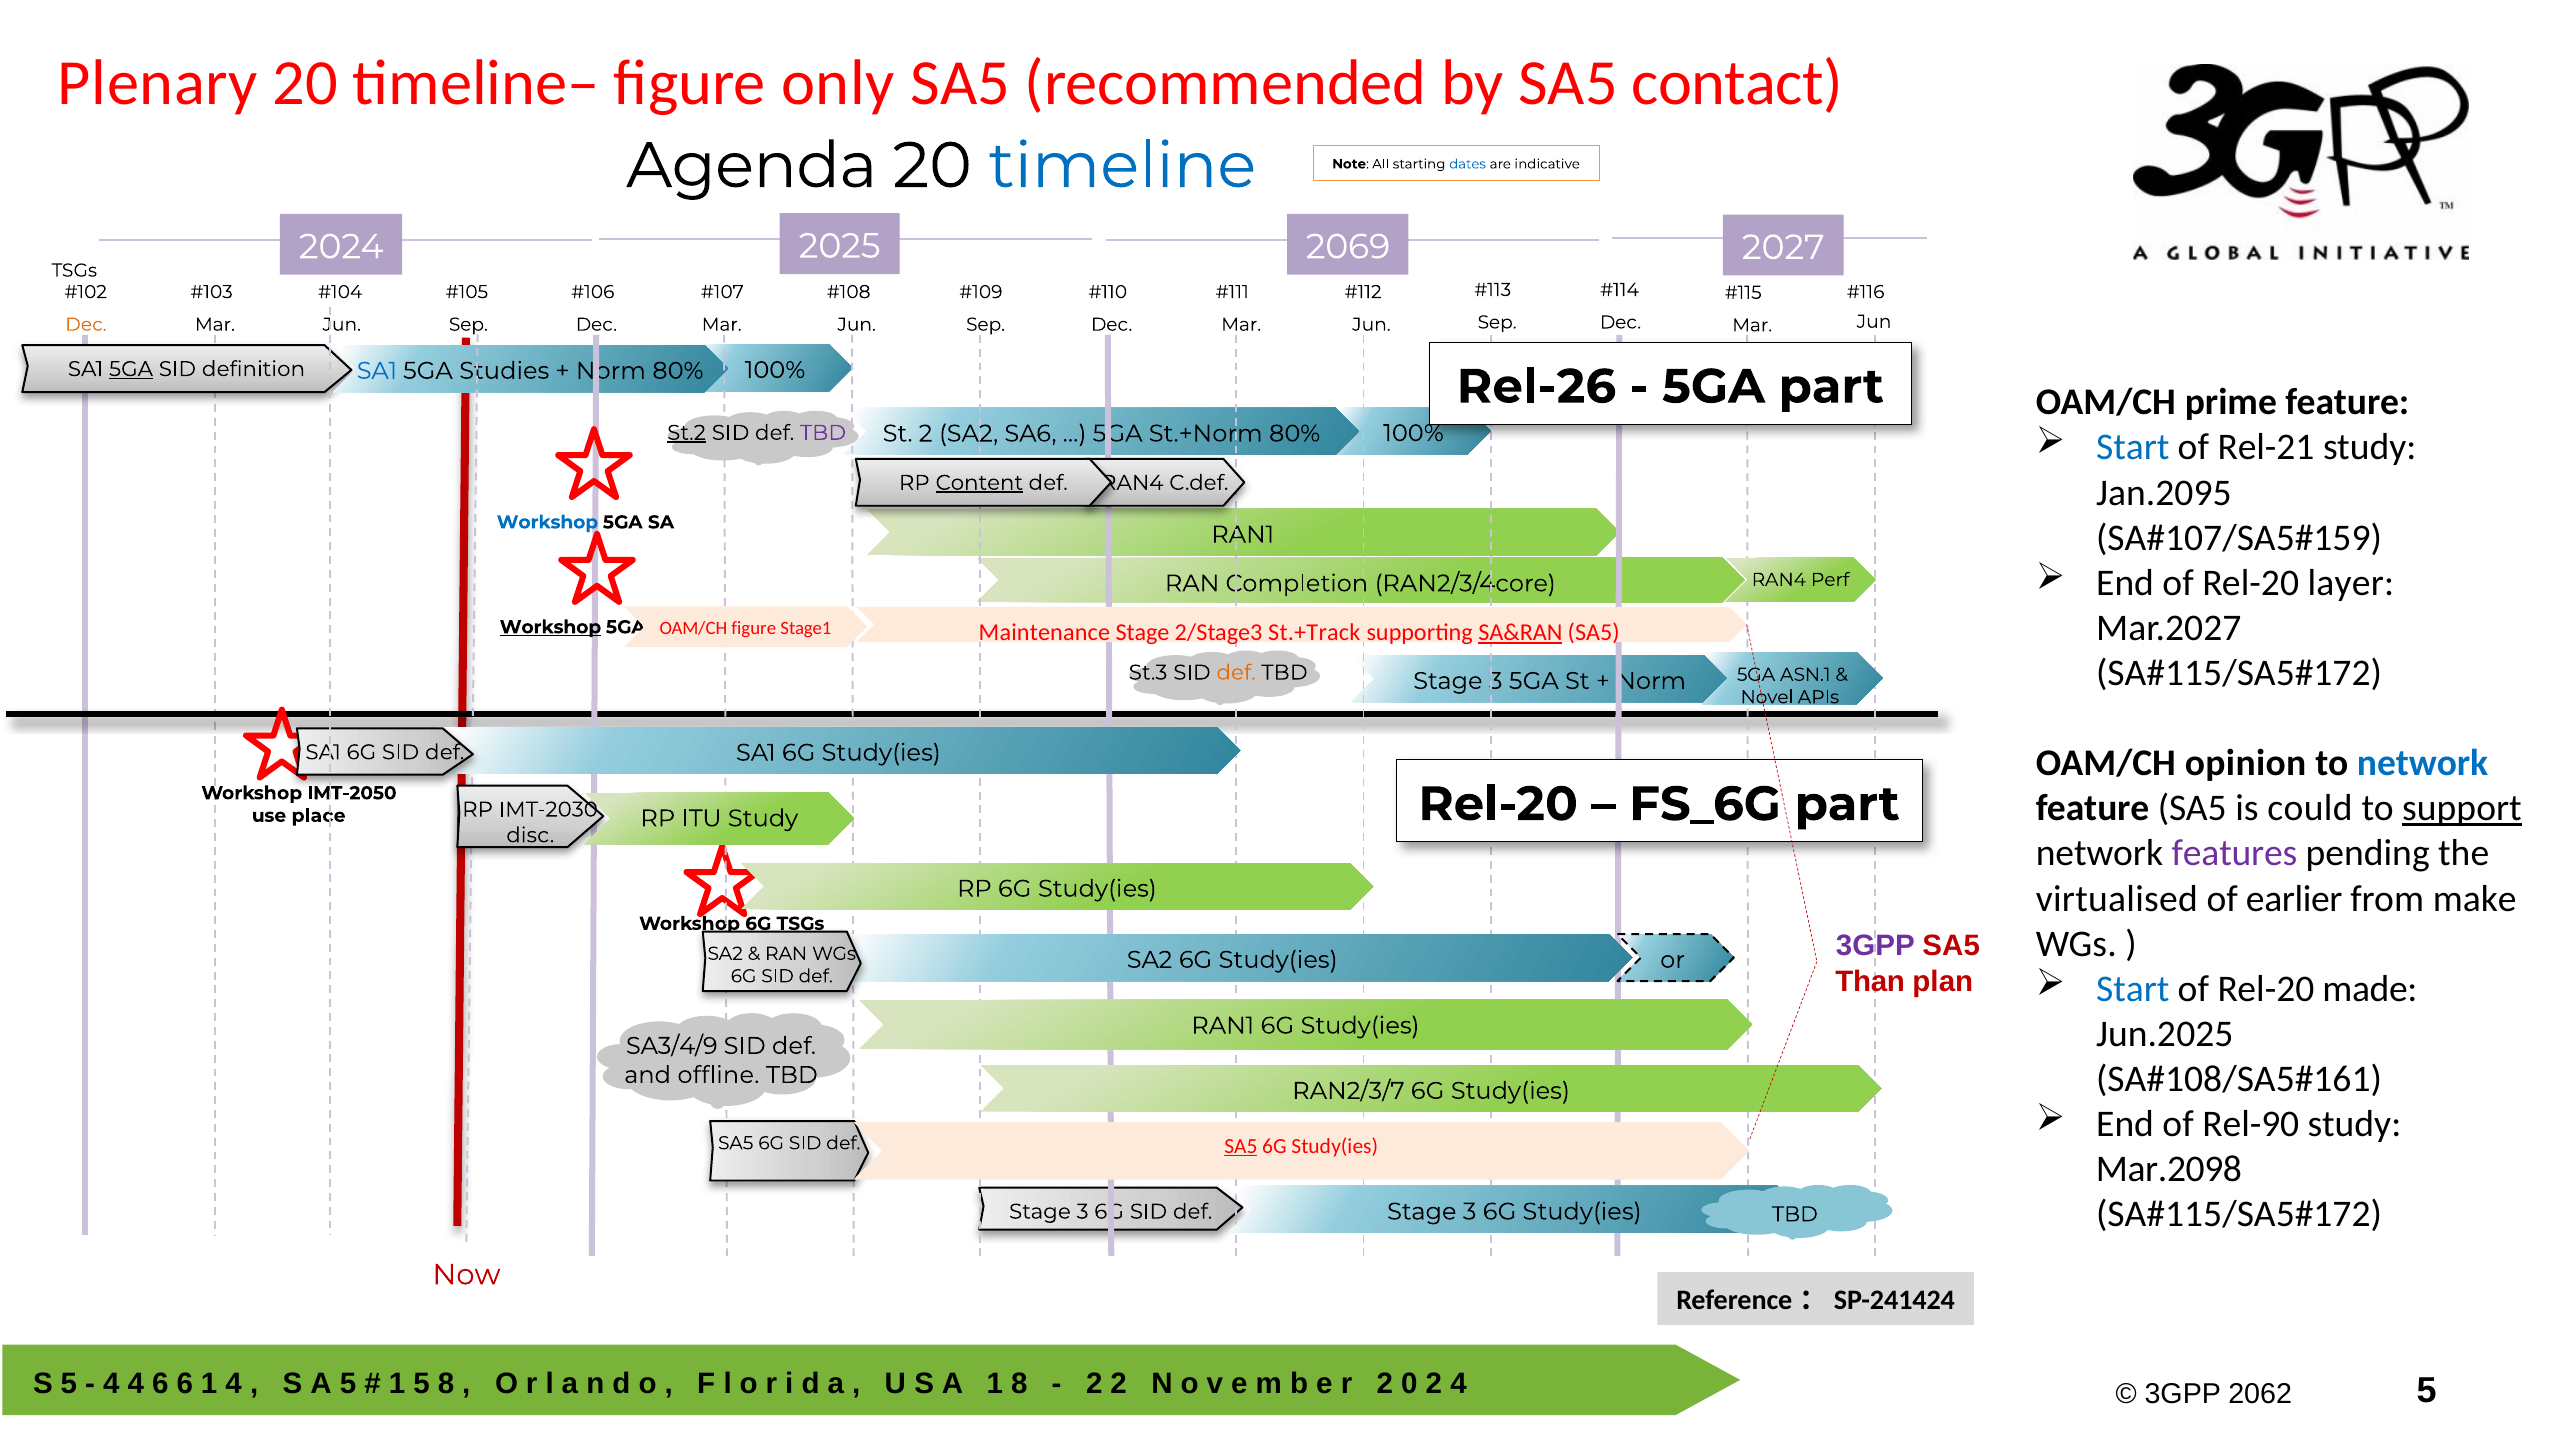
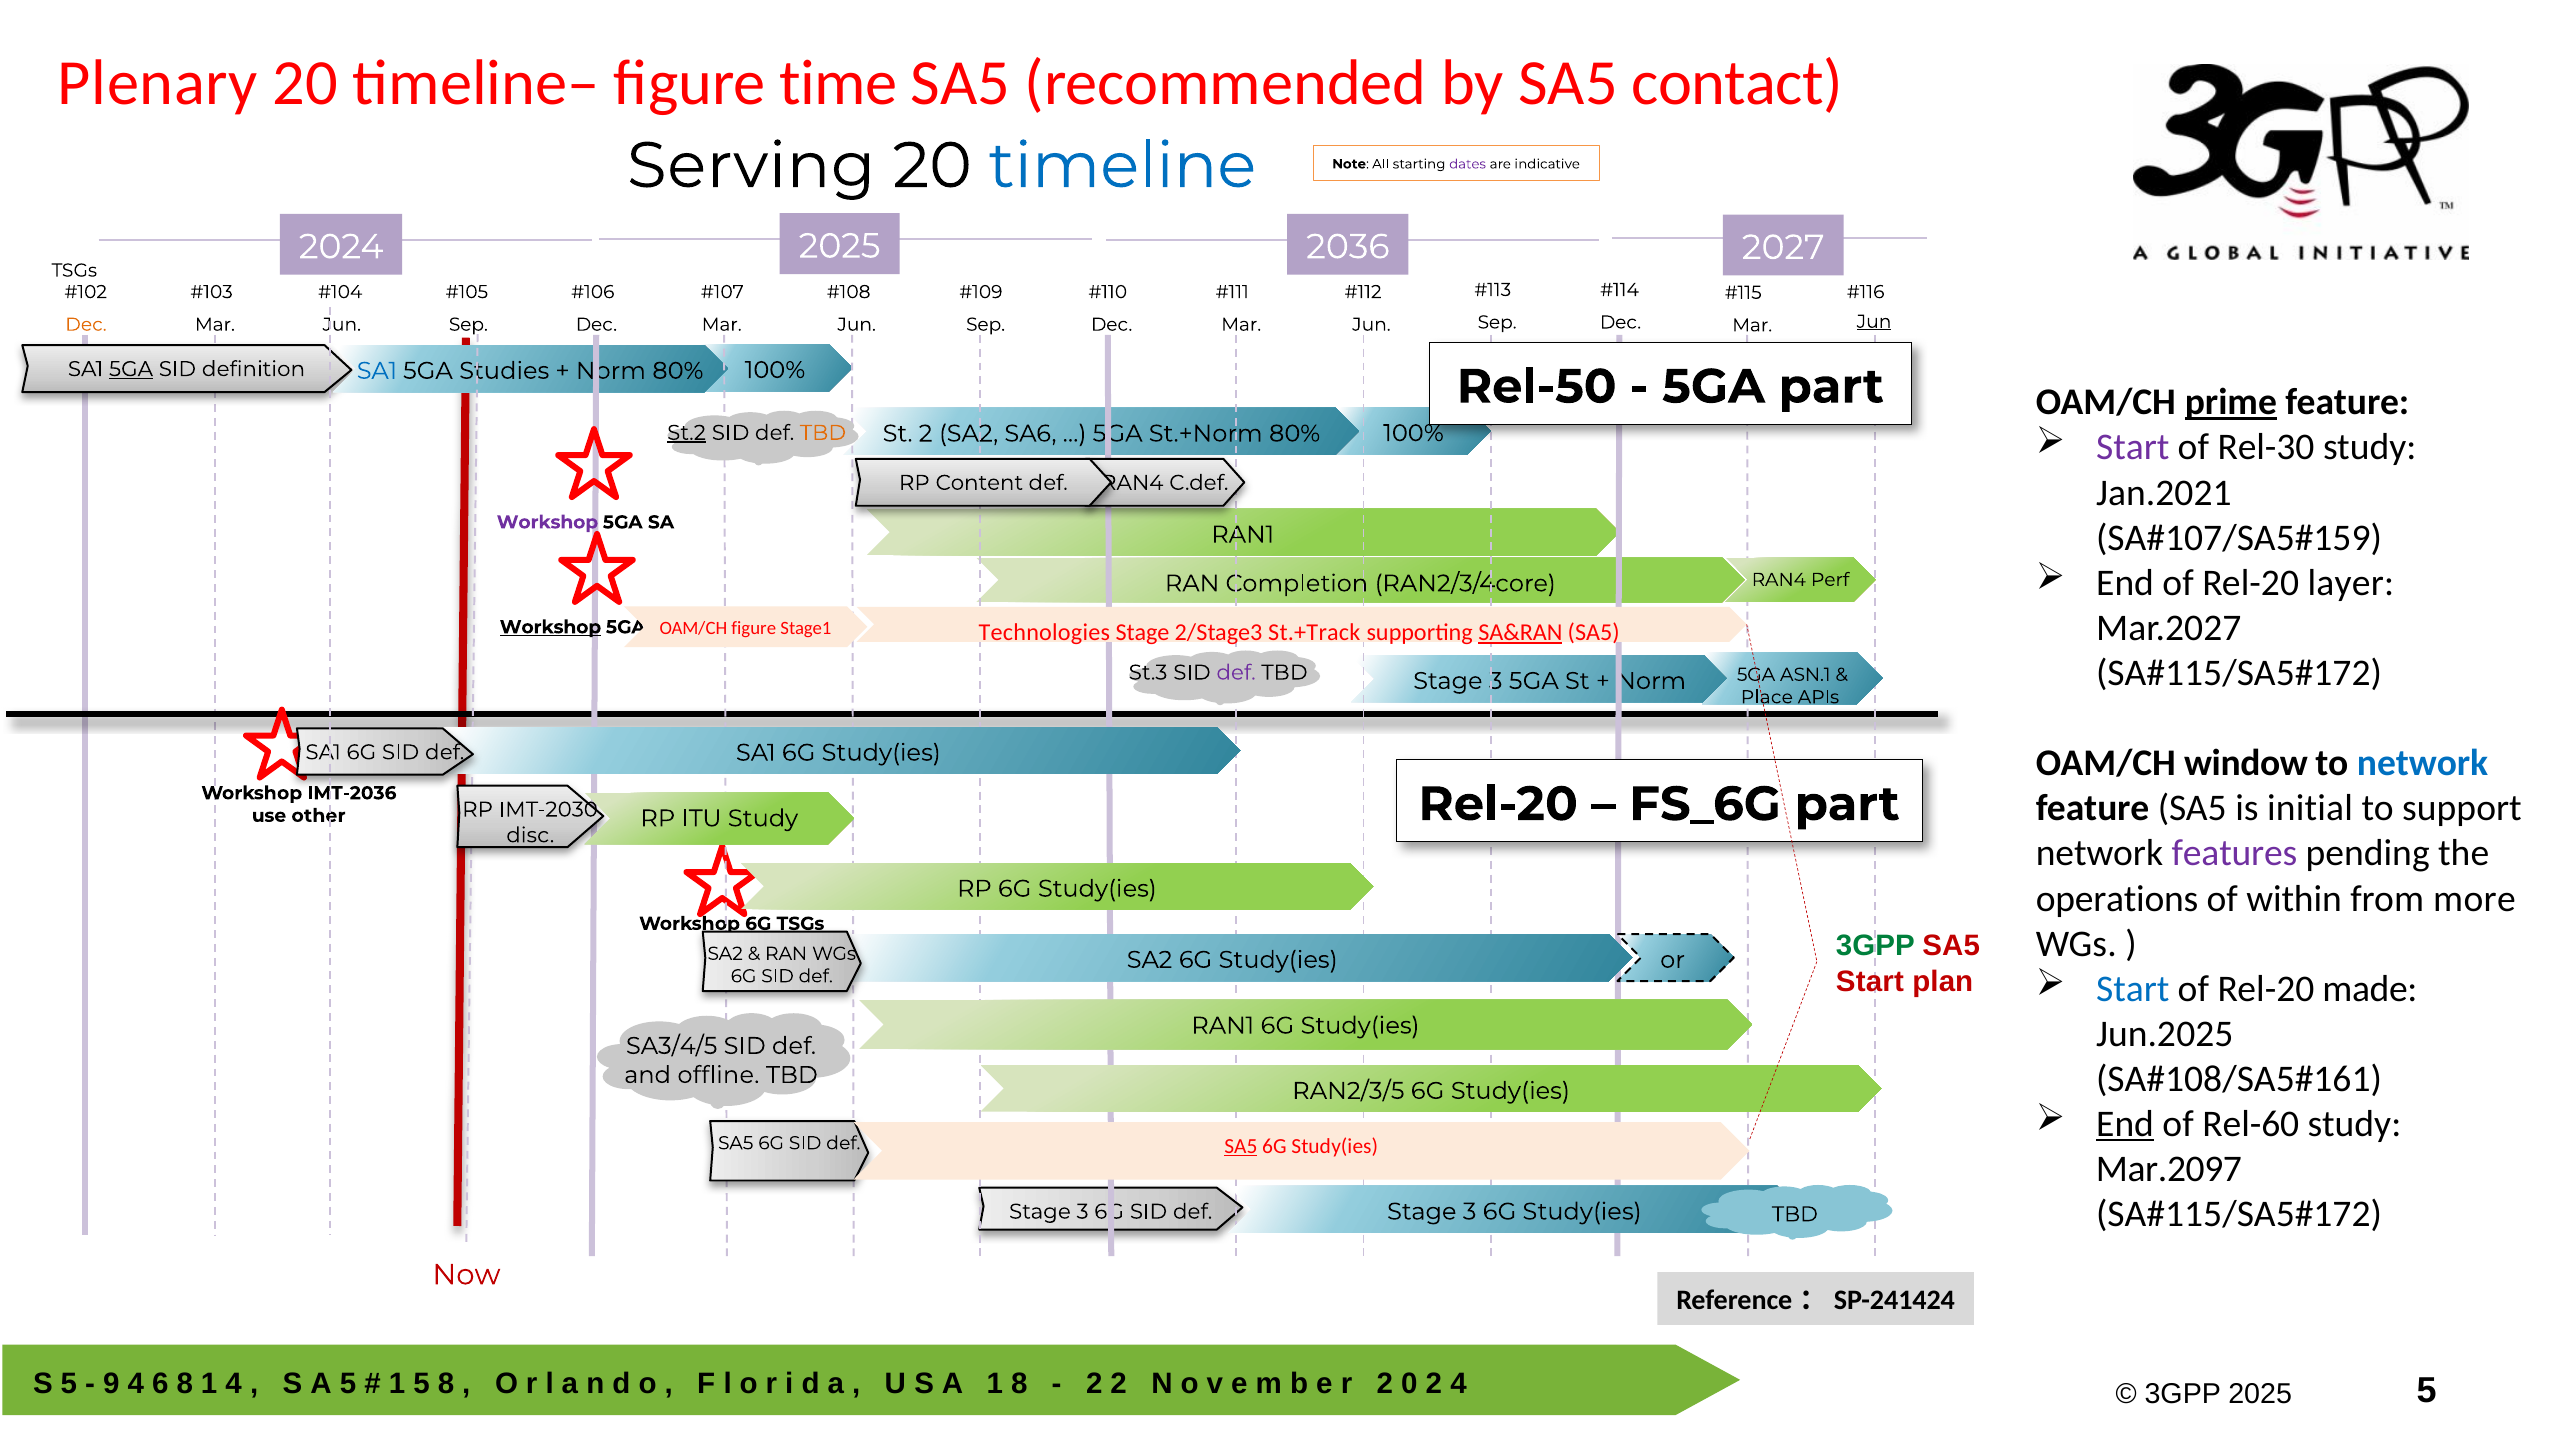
only: only -> time (839, 84)
Agenda: Agenda -> Serving (751, 166)
dates colour: blue -> purple (1468, 164)
2069: 2069 -> 2036 (1348, 247)
Jun underline: none -> present (1874, 322)
Rel-26: Rel-26 -> Rel-50 (1537, 387)
prime underline: none -> present (2231, 402)
Start colour: blue -> purple (2133, 448)
Rel-21: Rel-21 -> Rel-30 (2266, 448)
TBD colour: purple -> orange (823, 433)
Jan.2095: Jan.2095 -> Jan.2021 (2164, 493)
Content underline: present -> none (979, 483)
Workshop colour: blue -> purple (547, 522)
Maintenance: Maintenance -> Technologies (1044, 633)
def colour: orange -> purple (1236, 673)
Novel: Novel -> Place (1767, 697)
opinion: opinion -> window (2246, 763)
IMT-2050: IMT-2050 -> IMT-2036 (352, 793)
could: could -> initial (2310, 808)
support underline: present -> none (2462, 808)
place: place -> other (319, 816)
virtualised: virtualised -> operations (2117, 899)
earlier: earlier -> within (2294, 899)
make: make -> more (2474, 899)
3GPP colour: purple -> green (1875, 946)
Than: Than -> Start (1870, 981)
SA3/4/9: SA3/4/9 -> SA3/4/5 (672, 1046)
RAN2/3/7: RAN2/3/7 -> RAN2/3/5 (1348, 1091)
End underline: none -> present (2125, 1124)
Rel-90: Rel-90 -> Rel-60 (2251, 1124)
Mar.2098: Mar.2098 -> Mar.2097 (2169, 1169)
4: 4 -> 9 (111, 1384)
6: 6 -> 8 (185, 1384)
3GPP 2062: 2062 -> 2025 (2260, 1394)
